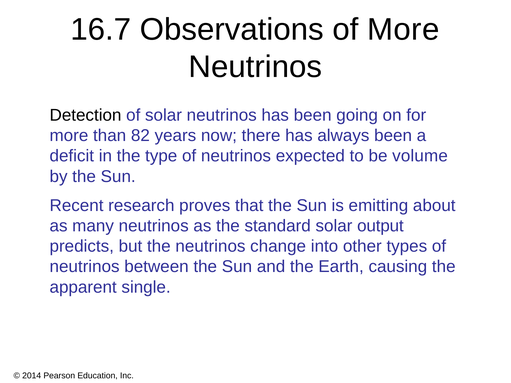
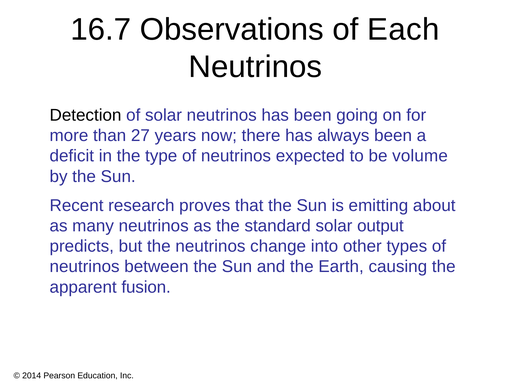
of More: More -> Each (403, 29)
82: 82 -> 27 (140, 136)
single: single -> fusion (146, 287)
